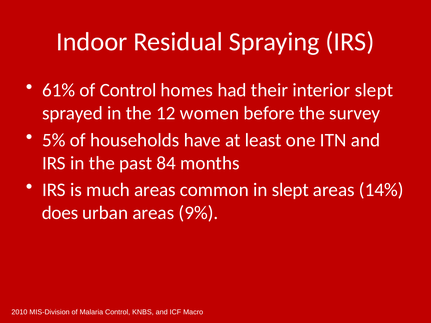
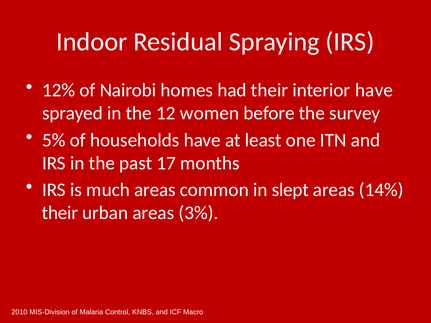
61%: 61% -> 12% (59, 90)
of Control: Control -> Nairobi (128, 90)
interior slept: slept -> have (374, 90)
84: 84 -> 17 (166, 163)
does: does -> their (60, 213)
9%: 9% -> 3% (198, 213)
